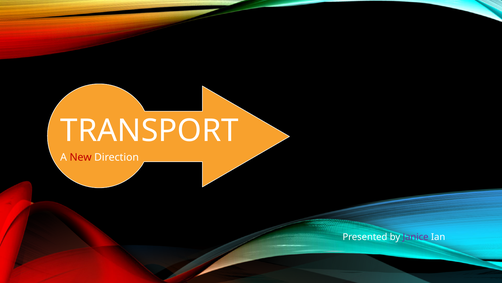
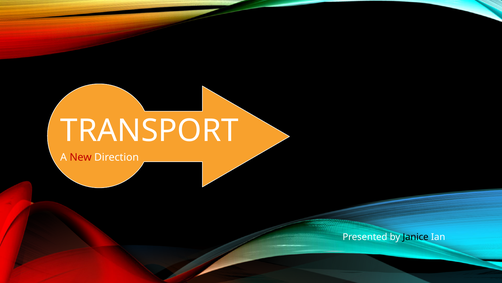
Janice colour: purple -> black (416, 237)
